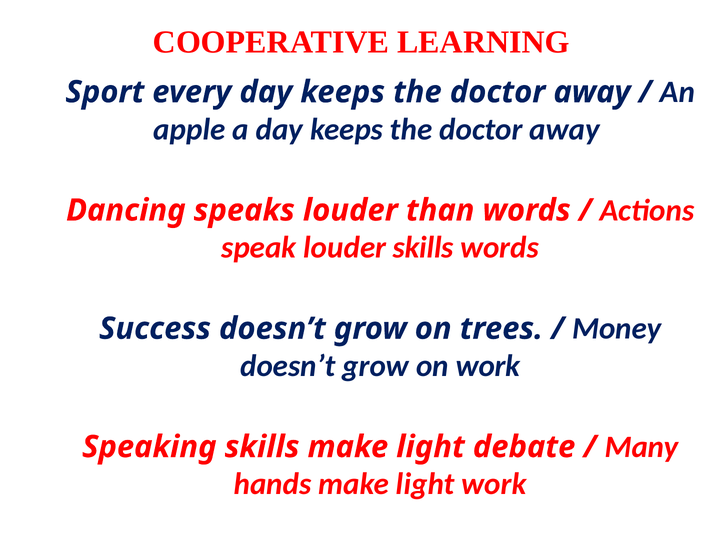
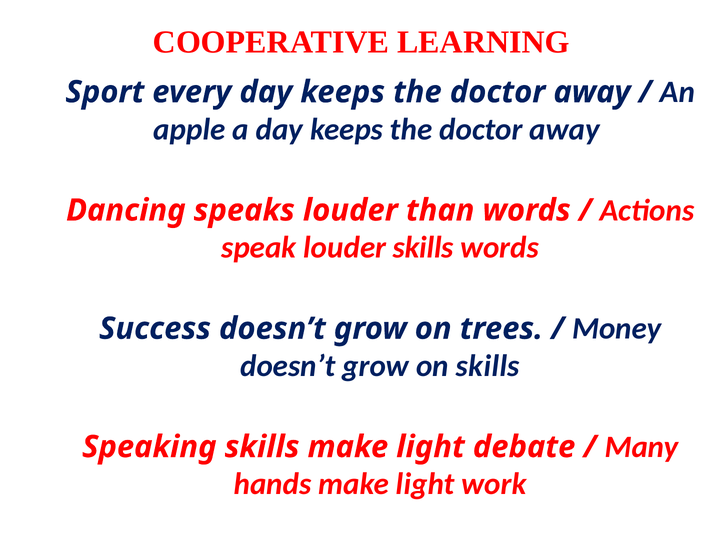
on work: work -> skills (488, 366)
